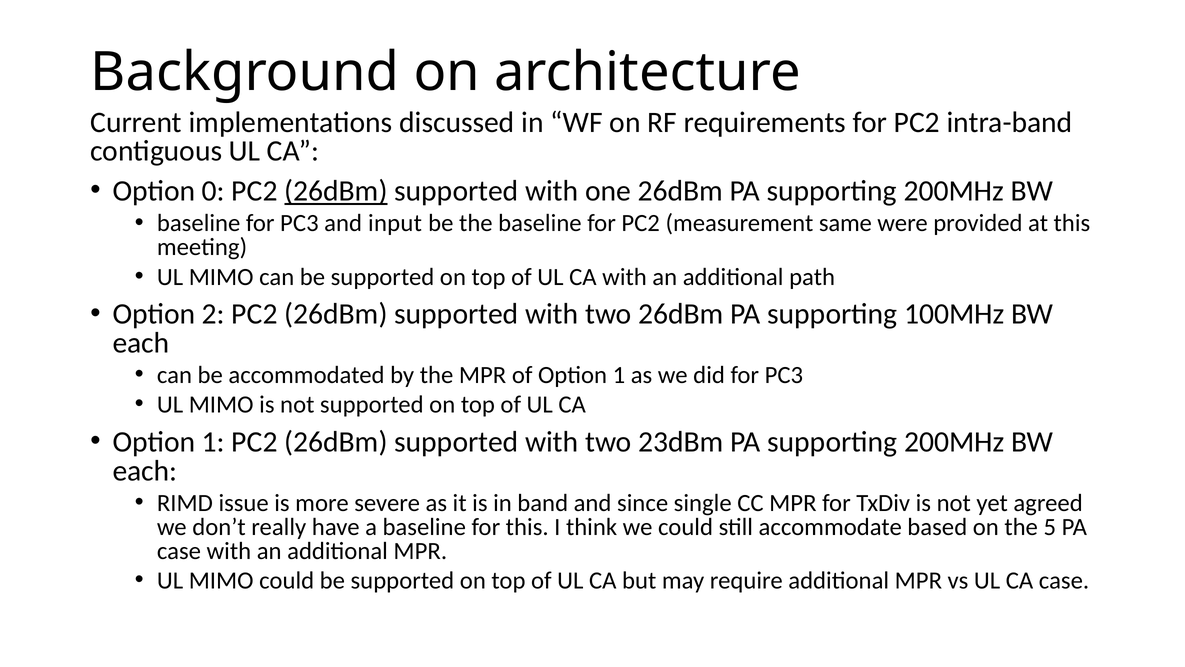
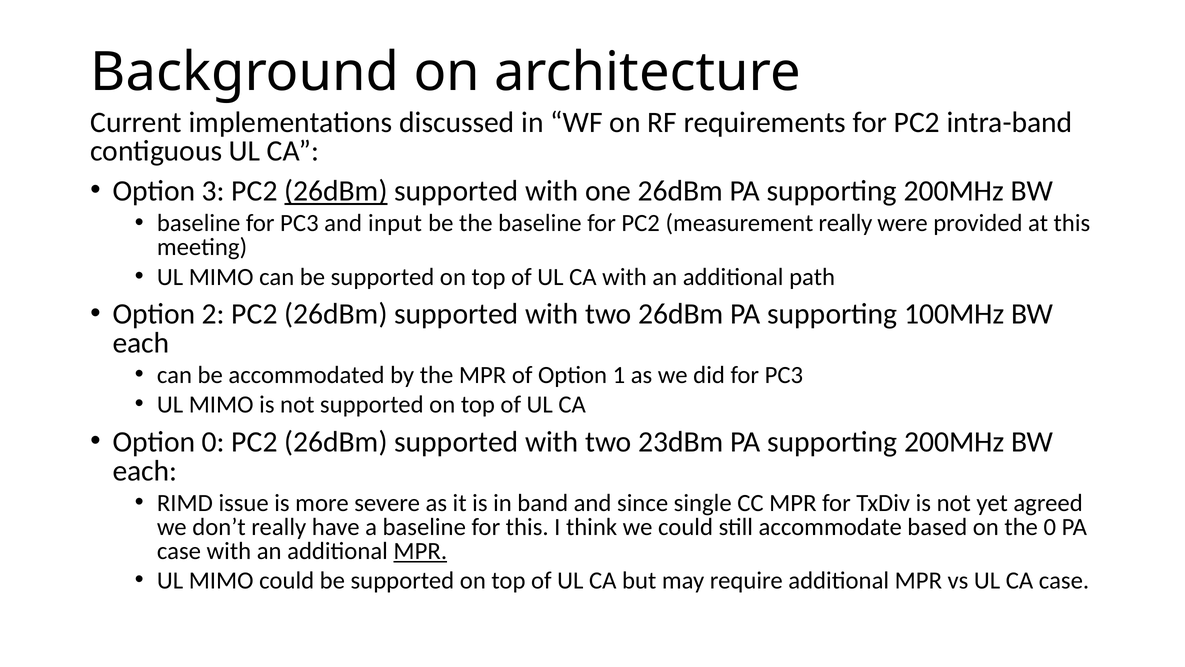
0: 0 -> 3 (213, 191)
measurement same: same -> really (845, 223)
1: 1 -> 0 (213, 442)
the 5: 5 -> 0 (1050, 527)
MPR underline: none -> present (420, 551)
